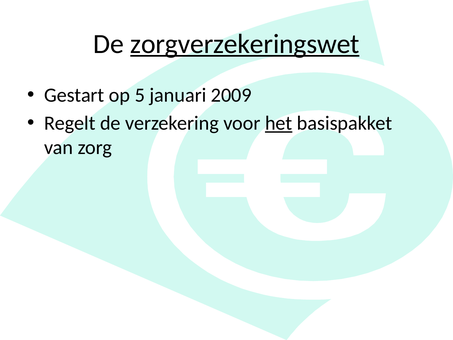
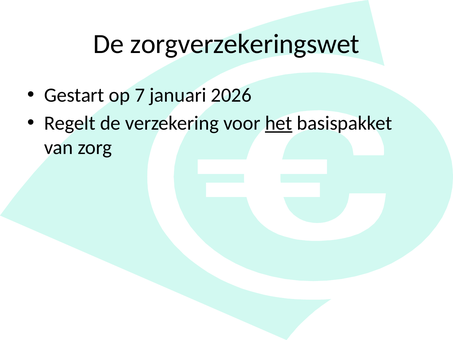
zorgverzekeringswet underline: present -> none (245, 44)
5: 5 -> 7 (140, 95)
2009: 2009 -> 2026 (231, 95)
